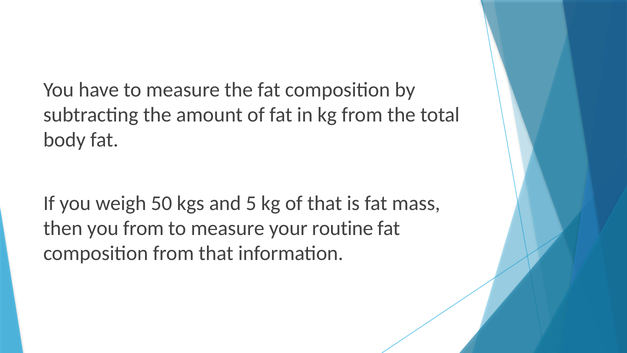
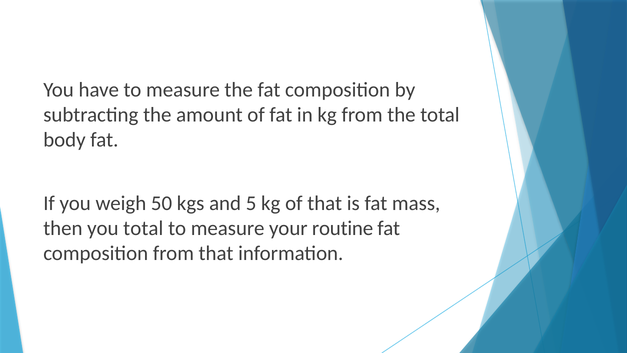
you from: from -> total (143, 228)
